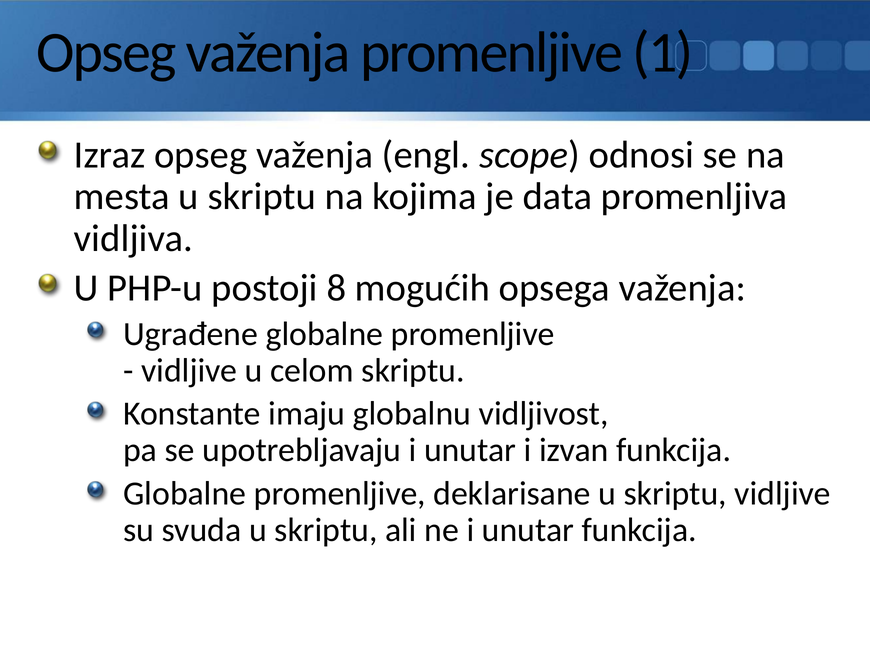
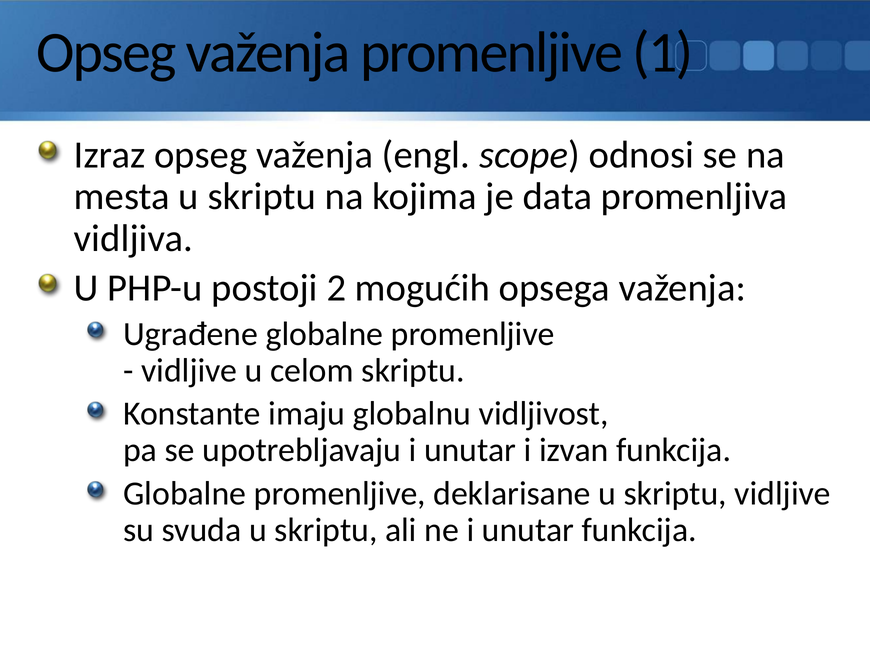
8: 8 -> 2 (336, 288)
